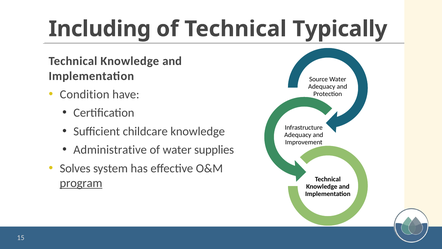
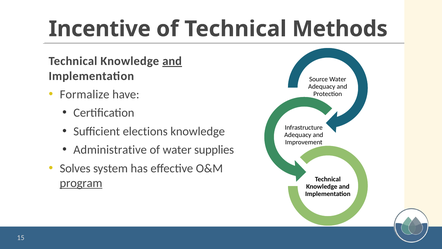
Including: Including -> Incentive (100, 29)
Typically: Typically -> Methods (340, 29)
and underline: none -> present (172, 61)
Condition: Condition -> Formalize (85, 94)
childcare: childcare -> elections (145, 131)
